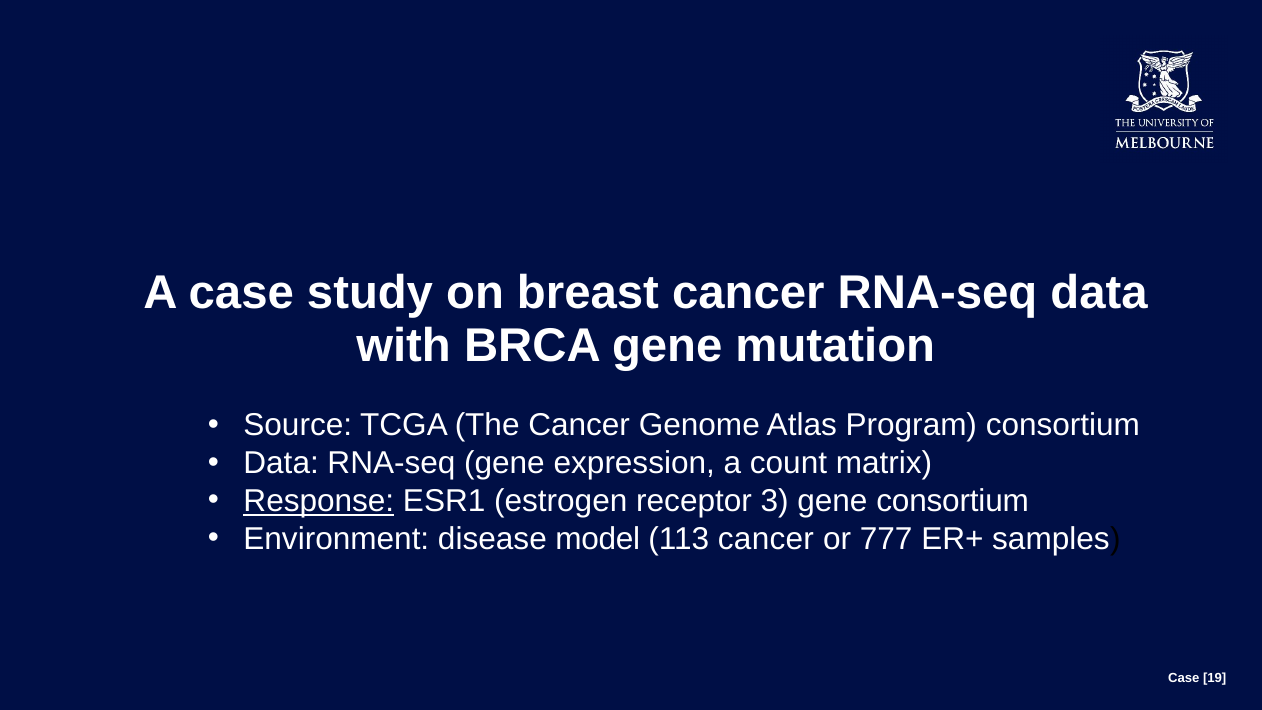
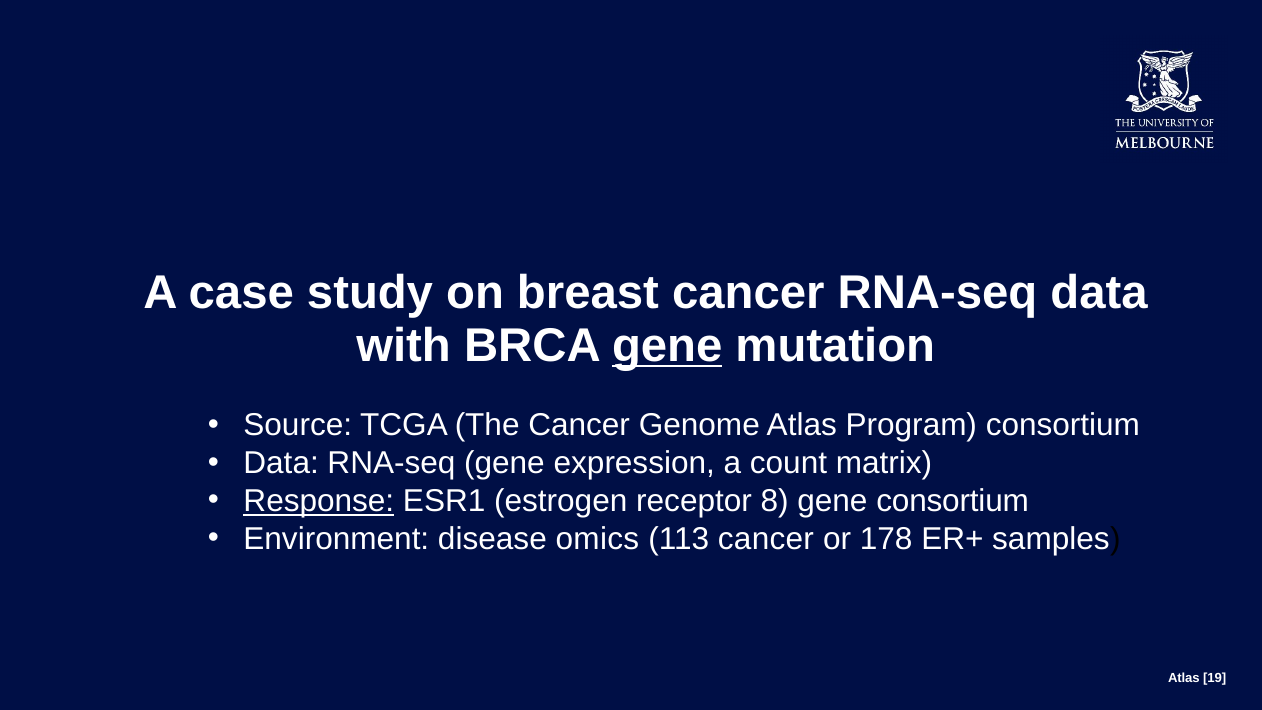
gene underline: none -> present (667, 346)
3: 3 -> 8 (775, 501)
model: model -> omics (597, 539)
777: 777 -> 178 (886, 539)
Case: Case -> Atlas (1184, 678)
